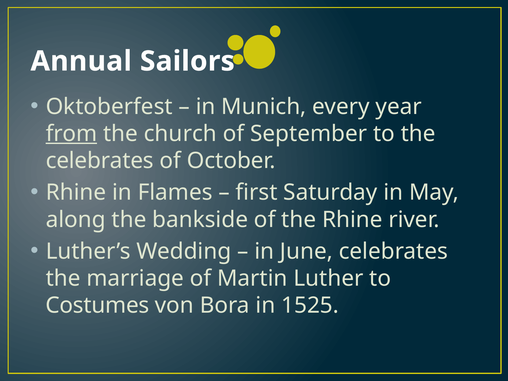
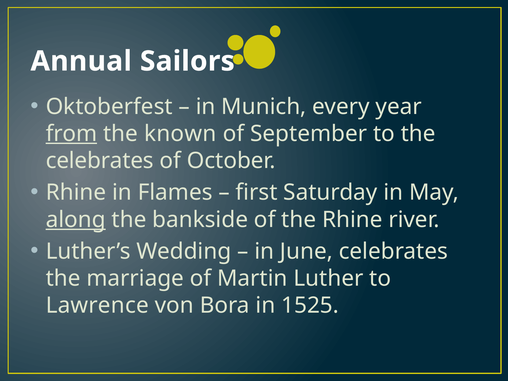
church: church -> known (180, 134)
along underline: none -> present (76, 220)
Costumes: Costumes -> Lawrence (97, 305)
